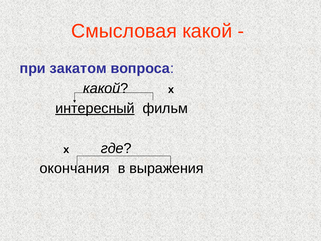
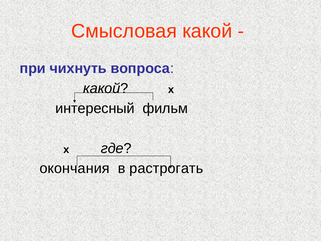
закатом: закатом -> чихнуть (78, 68)
интересный underline: present -> none (95, 108)
выражения: выражения -> растрогать (166, 168)
